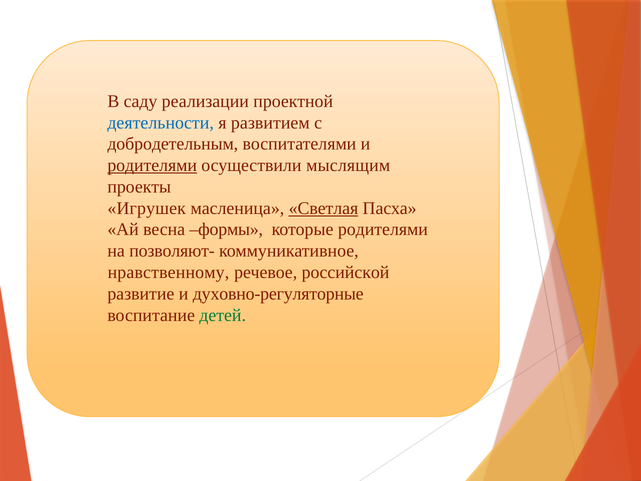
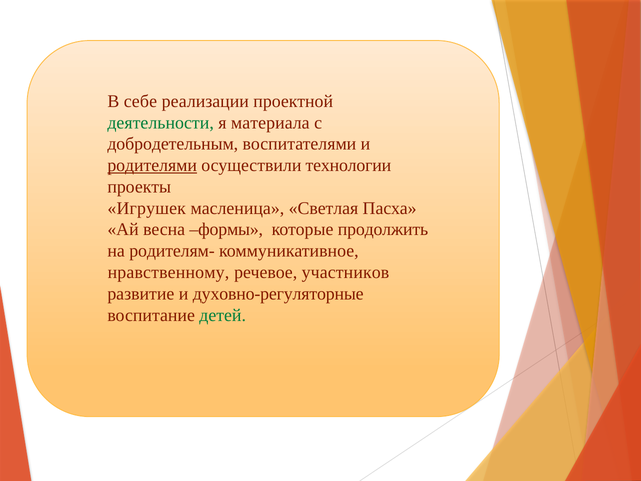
саду: саду -> себе (140, 101)
деятельности colour: blue -> green (161, 123)
развитием: развитием -> материала (270, 123)
мыслящим: мыслящим -> технологии (348, 165)
Светлая underline: present -> none (323, 208)
которые родителями: родителями -> продолжить (383, 229)
позволяют-: позволяют- -> родителям- (172, 251)
российской: российской -> участников (345, 272)
